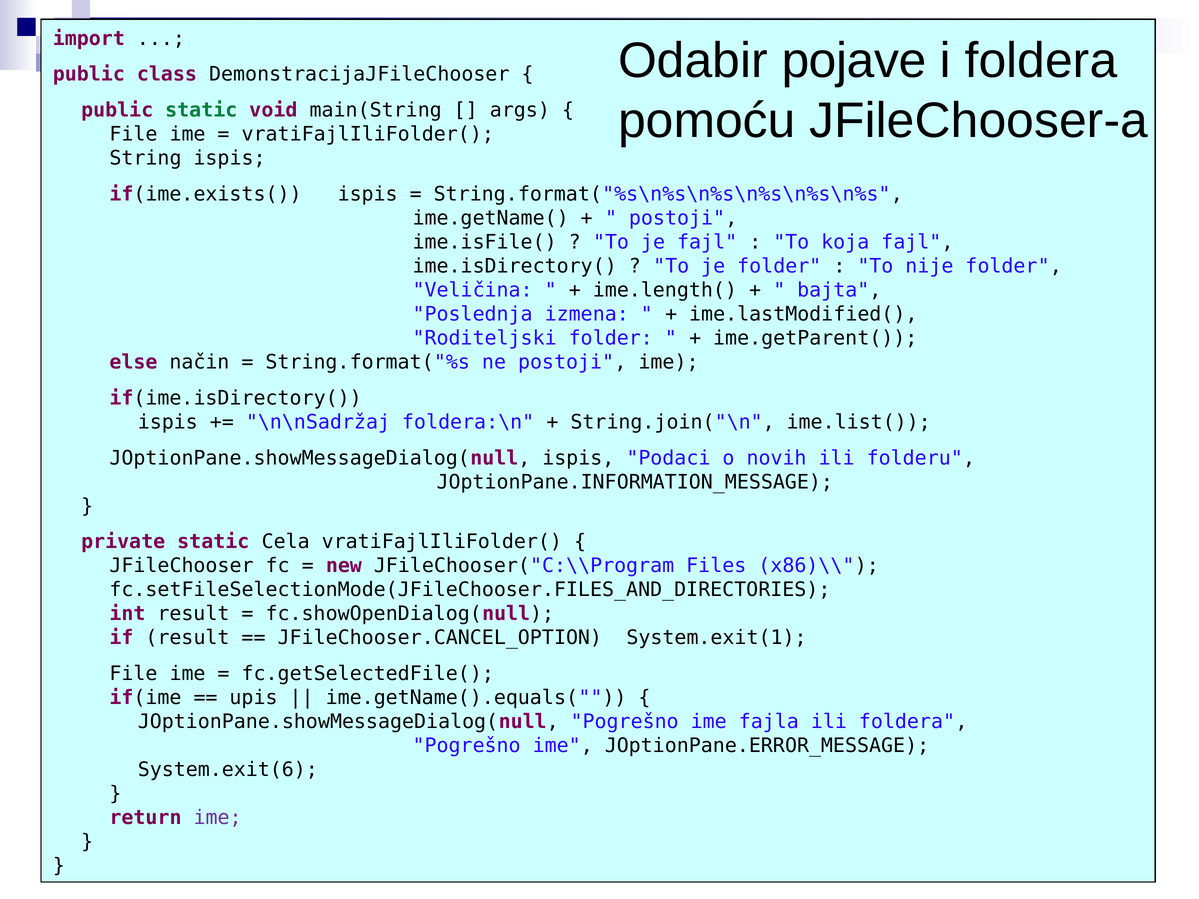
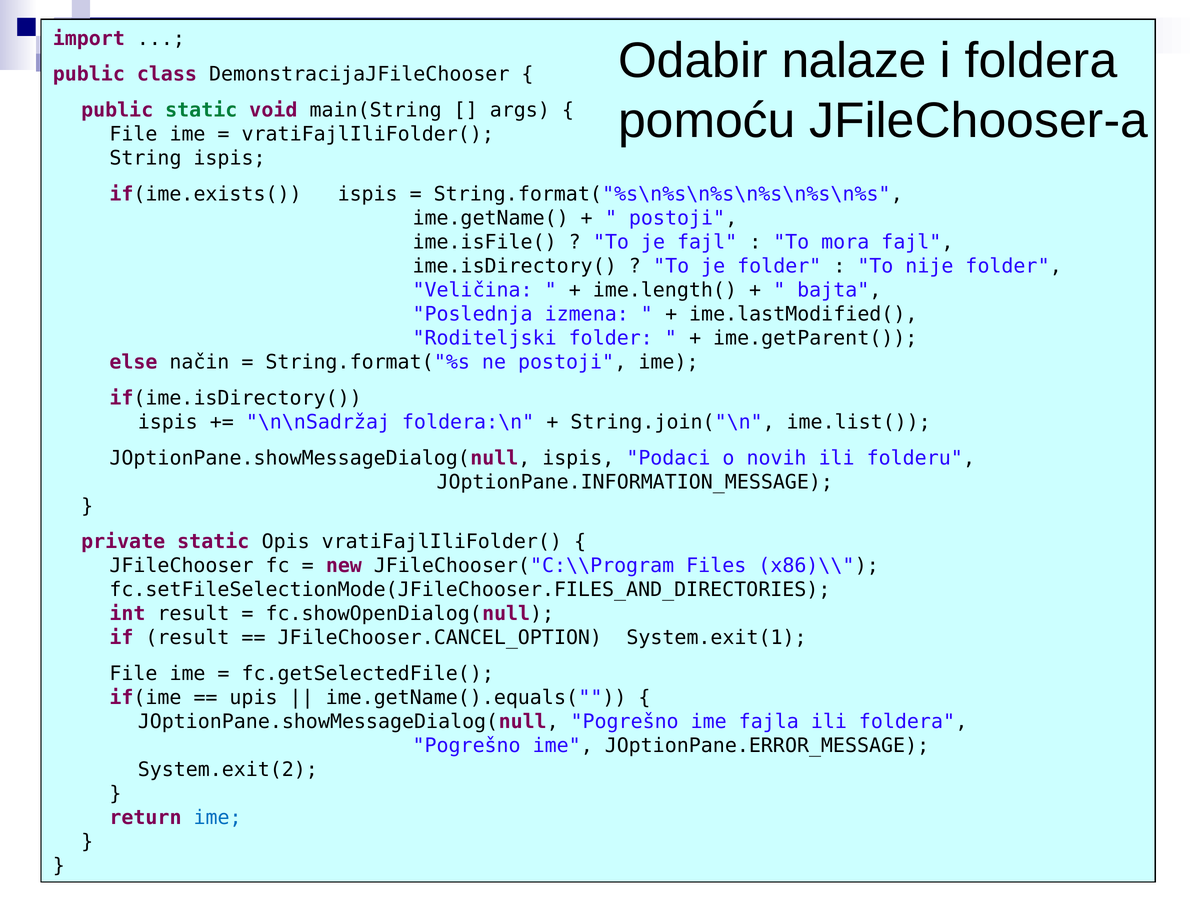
pojave: pojave -> nalaze (854, 61)
koja: koja -> mora (845, 242)
Cela: Cela -> Opis (286, 542)
System.exit(6: System.exit(6 -> System.exit(2 (228, 770)
ime colour: purple -> blue (218, 818)
